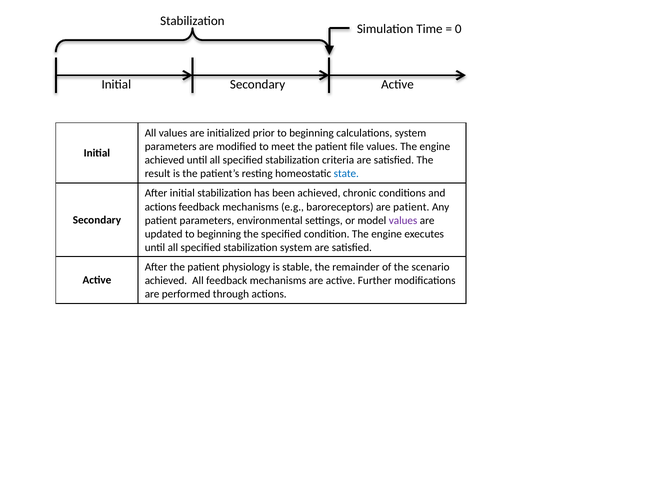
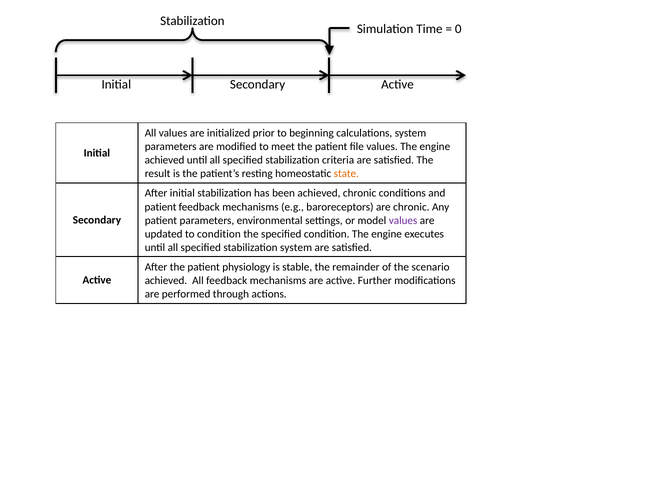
state colour: blue -> orange (346, 174)
actions: actions -> patient (161, 207)
are patient: patient -> chronic (411, 207)
updated to beginning: beginning -> condition (219, 234)
